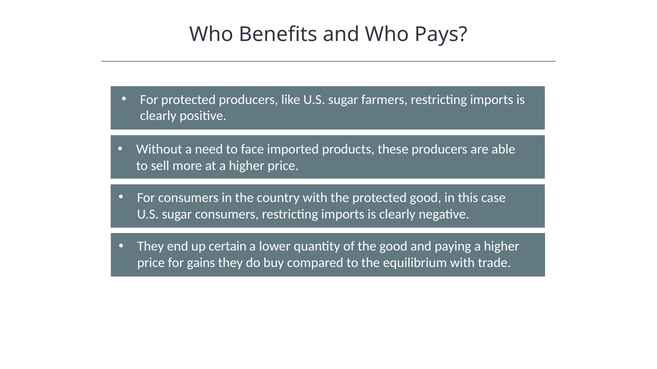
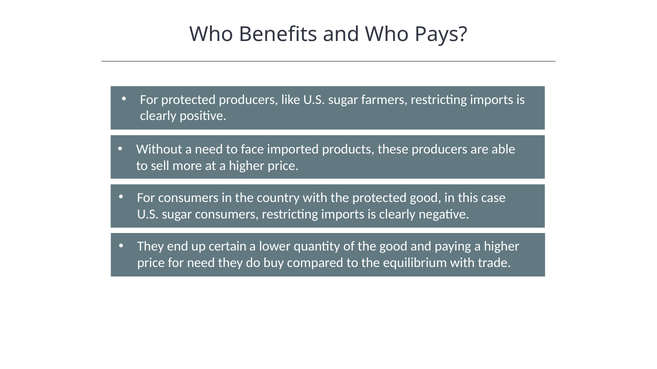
for gains: gains -> need (201, 263)
